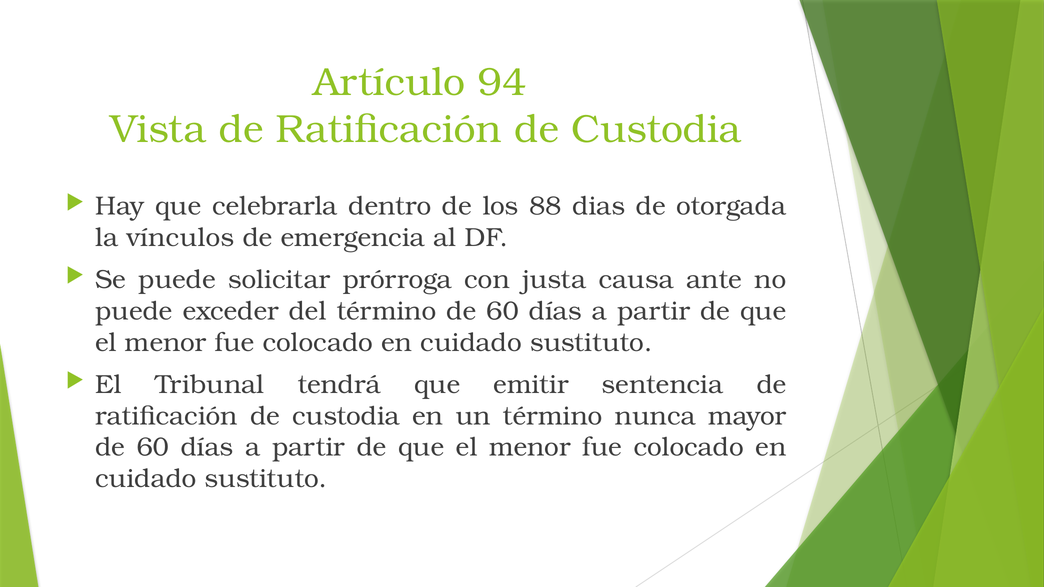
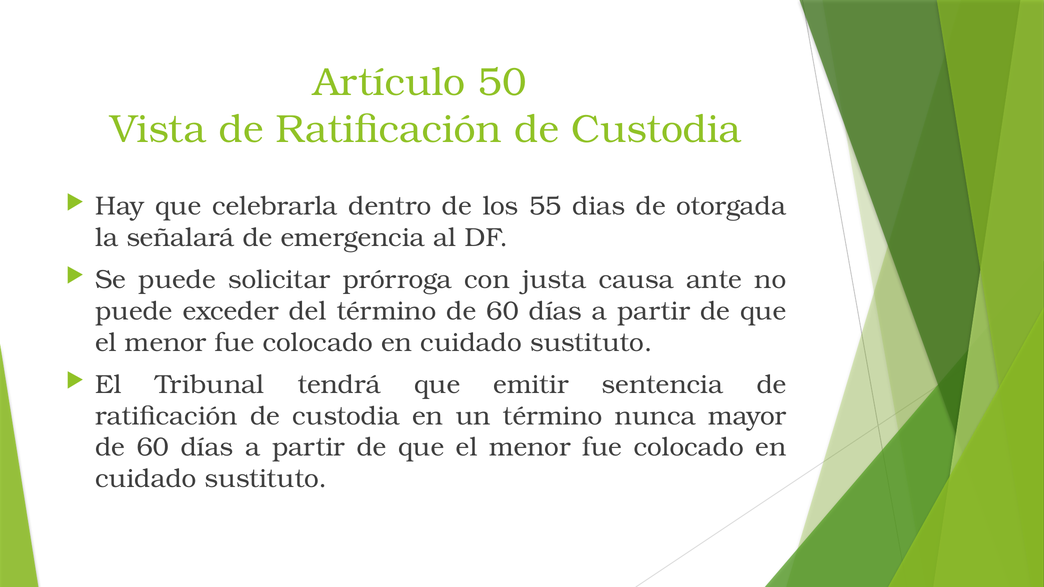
94: 94 -> 50 (502, 82)
88: 88 -> 55 (545, 206)
vínculos: vínculos -> señalará (181, 238)
